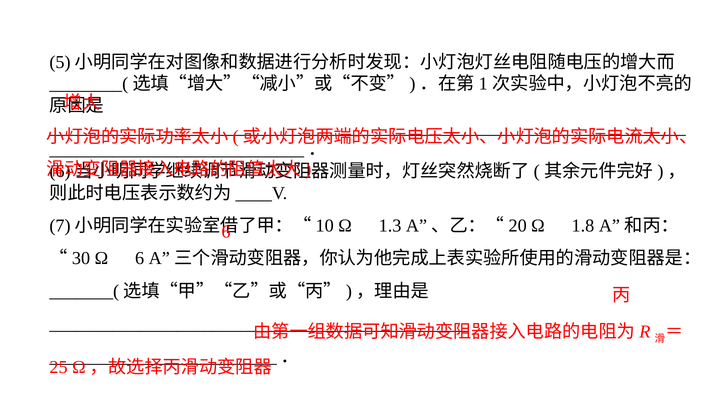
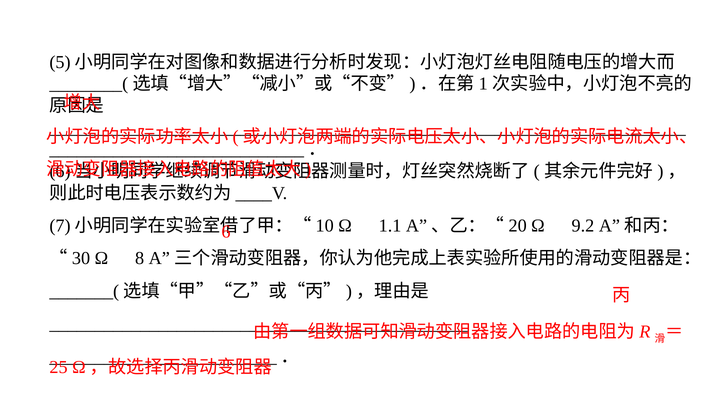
1.3: 1.3 -> 1.1 (390, 226)
1.8: 1.8 -> 9.2 (583, 226)
Ω 6: 6 -> 8 (140, 258)
